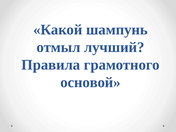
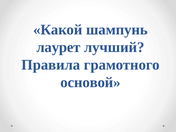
отмыл: отмыл -> лаурет (58, 47)
